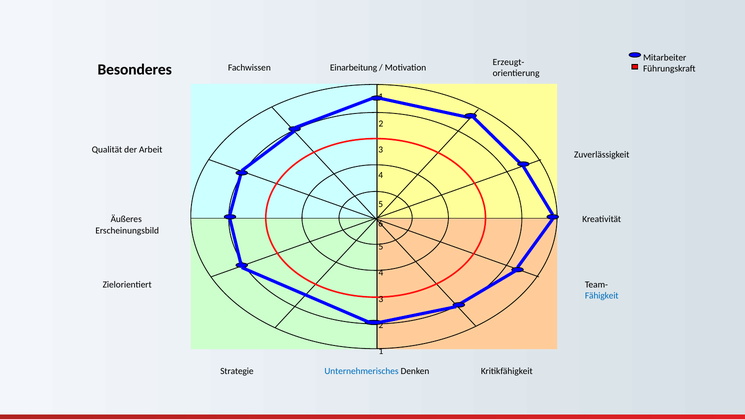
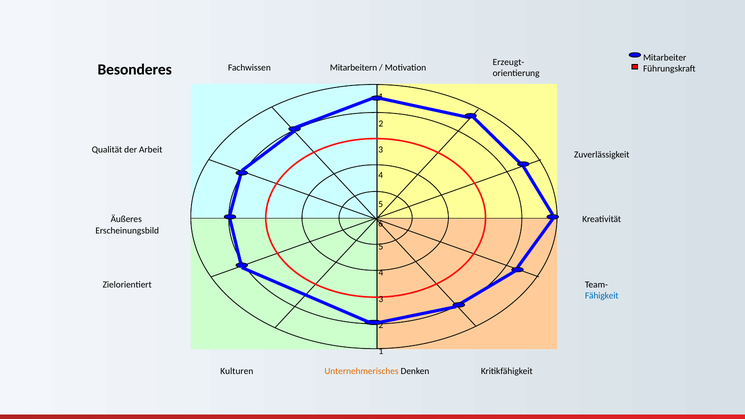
Einarbeitung: Einarbeitung -> Mitarbeitern (354, 68)
Strategie: Strategie -> Kulturen (237, 371)
Unternehmerisches colour: blue -> orange (361, 371)
